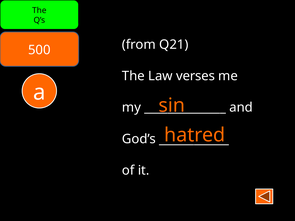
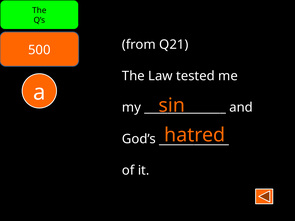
verses: verses -> tested (195, 76)
